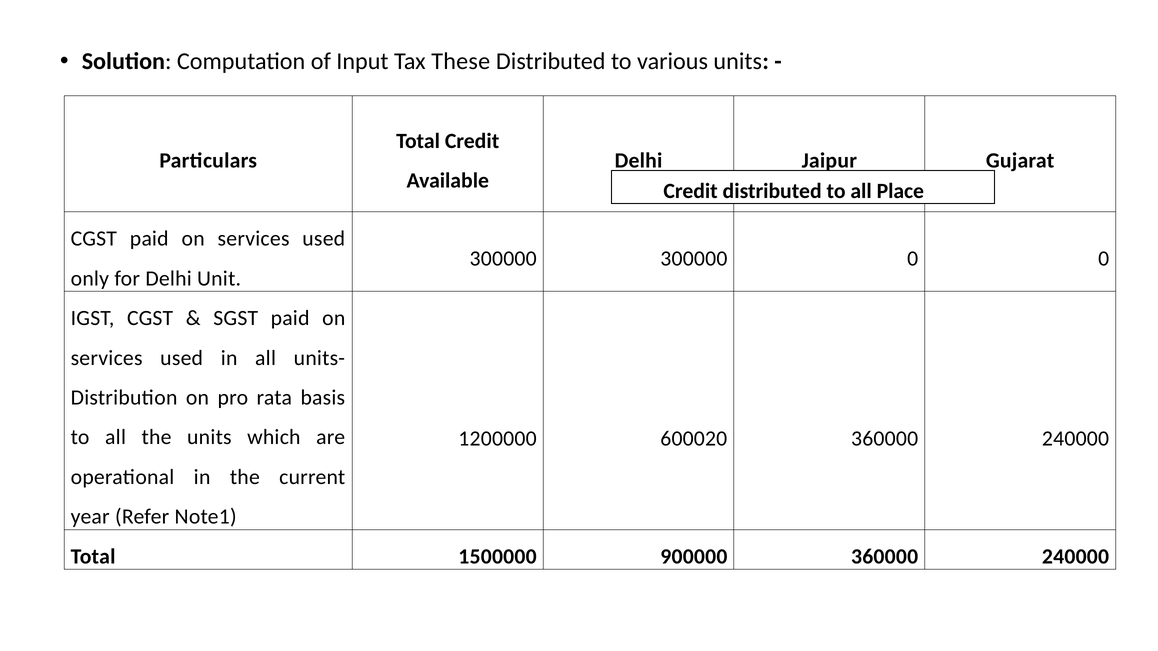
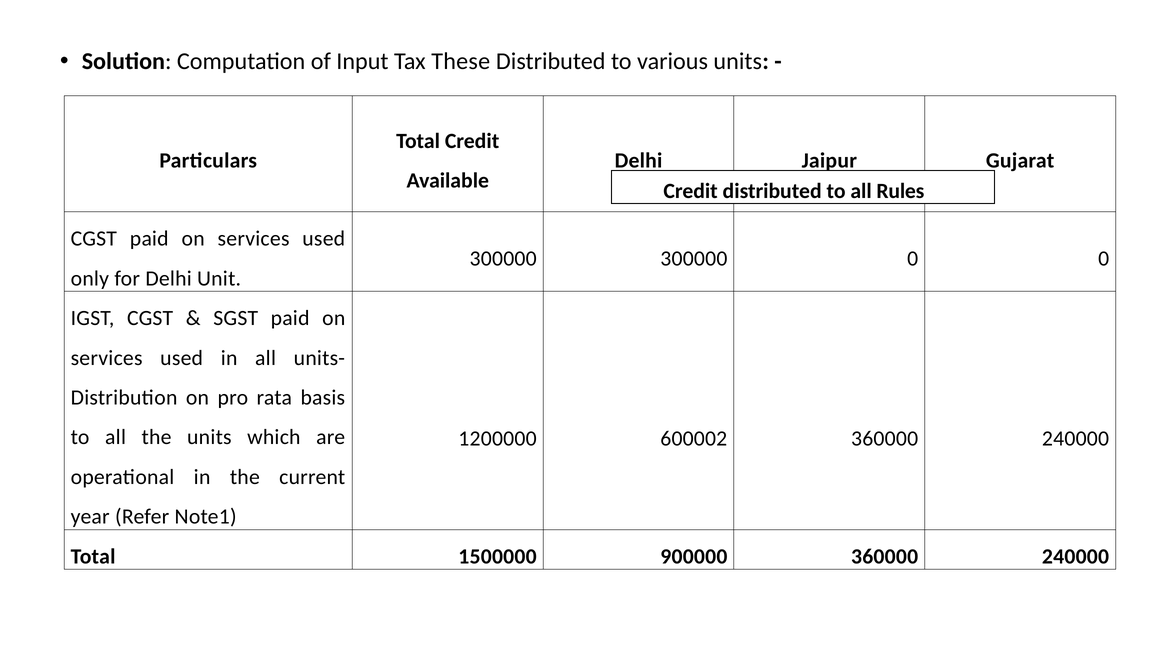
Place: Place -> Rules (900, 191)
600020: 600020 -> 600002 (694, 439)
